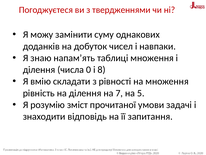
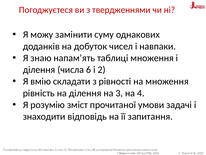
0: 0 -> 6 (89, 69)
8: 8 -> 2 (102, 69)
7: 7 -> 3 (119, 93)
5: 5 -> 4 (141, 93)
